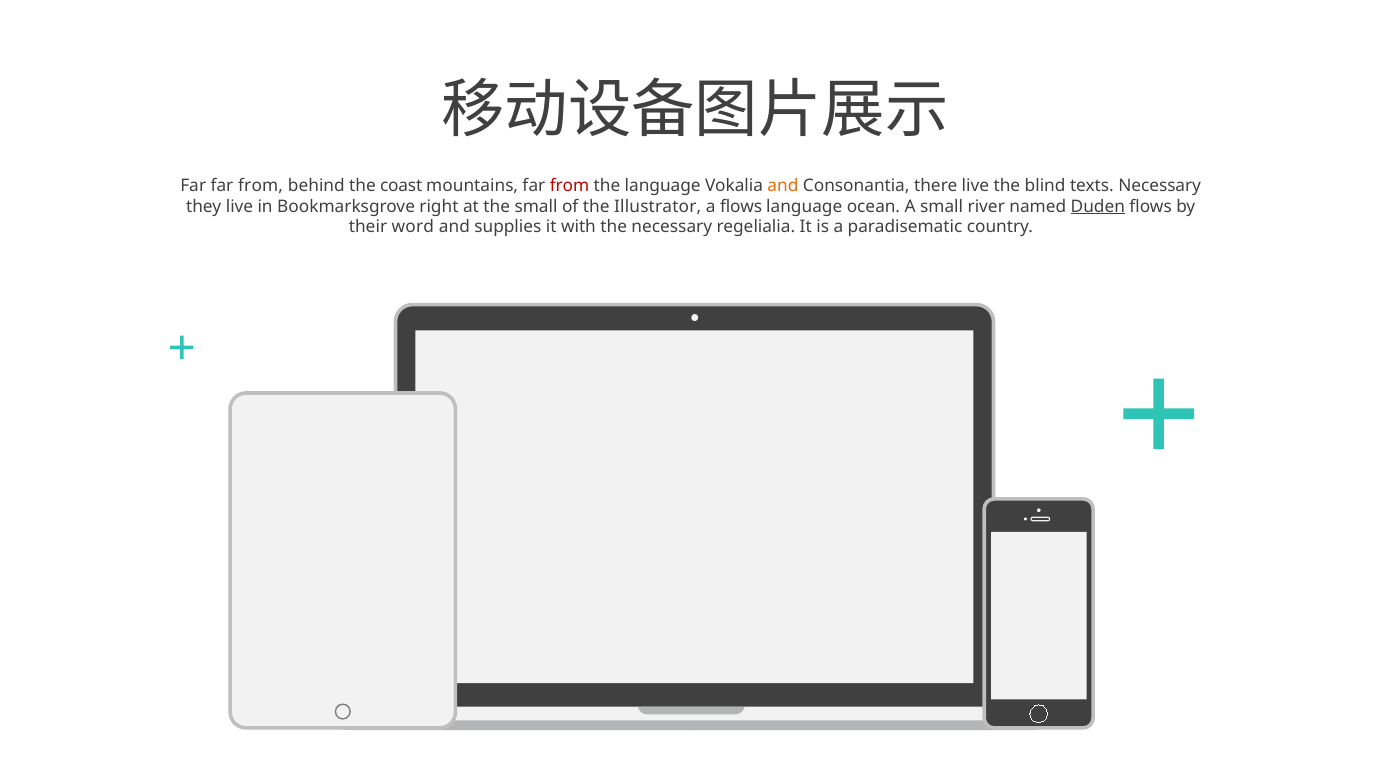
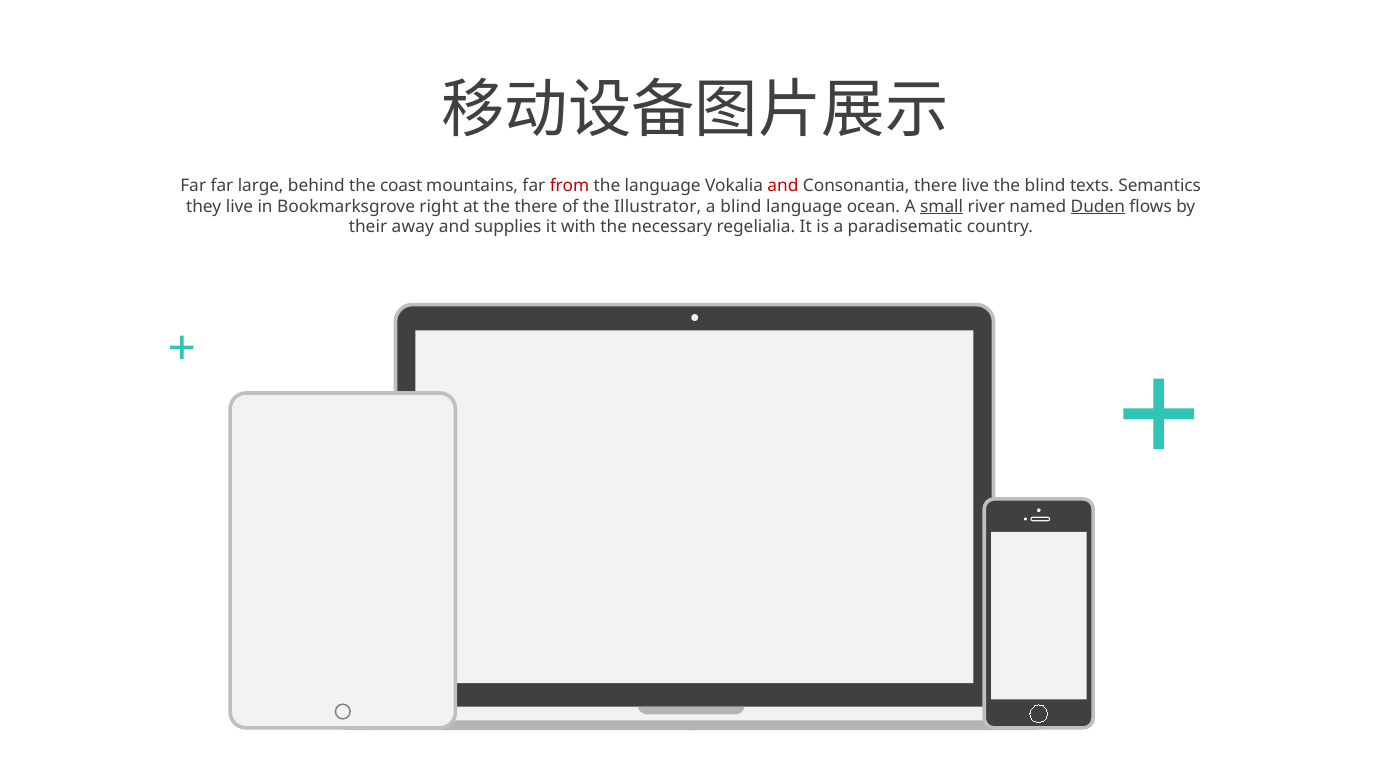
Far far from: from -> large (261, 186)
and colour: orange -> red (783, 186)
texts Necessary: Necessary -> Semantics (1160, 186)
the small: small -> there (536, 207)
a flows: flows -> blind (741, 207)
small underline: none -> present (942, 207)
word: word -> away (413, 227)
